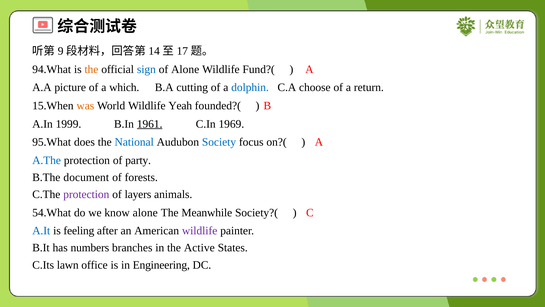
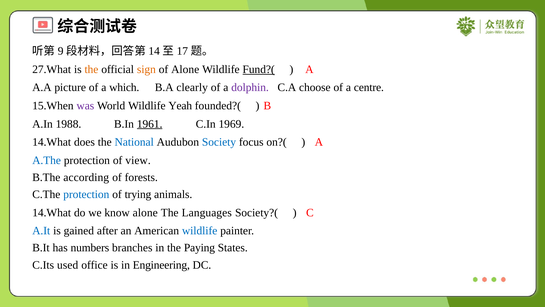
94.What: 94.What -> 27.What (52, 69)
sign colour: blue -> orange (146, 69)
Fund?( underline: none -> present (259, 69)
cutting: cutting -> clearly (192, 87)
dolphin colour: blue -> purple (250, 87)
return: return -> centre (369, 87)
was colour: orange -> purple (85, 106)
1999: 1999 -> 1988 (69, 124)
95.What: 95.What -> 14.What (52, 142)
party: party -> view (138, 160)
document: document -> according (86, 177)
protection colour: purple -> blue (86, 194)
layers: layers -> trying (138, 194)
54.What: 54.What -> 14.What (52, 212)
Meanwhile: Meanwhile -> Languages (207, 212)
feeling: feeling -> gained (79, 230)
wildlife colour: purple -> blue (200, 230)
Active: Active -> Paying (199, 248)
lawn: lawn -> used (68, 265)
